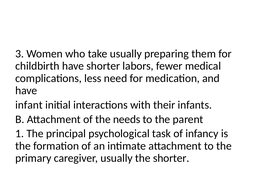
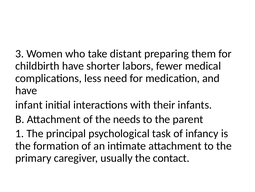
take usually: usually -> distant (126, 53)
the shorter: shorter -> contact (171, 158)
